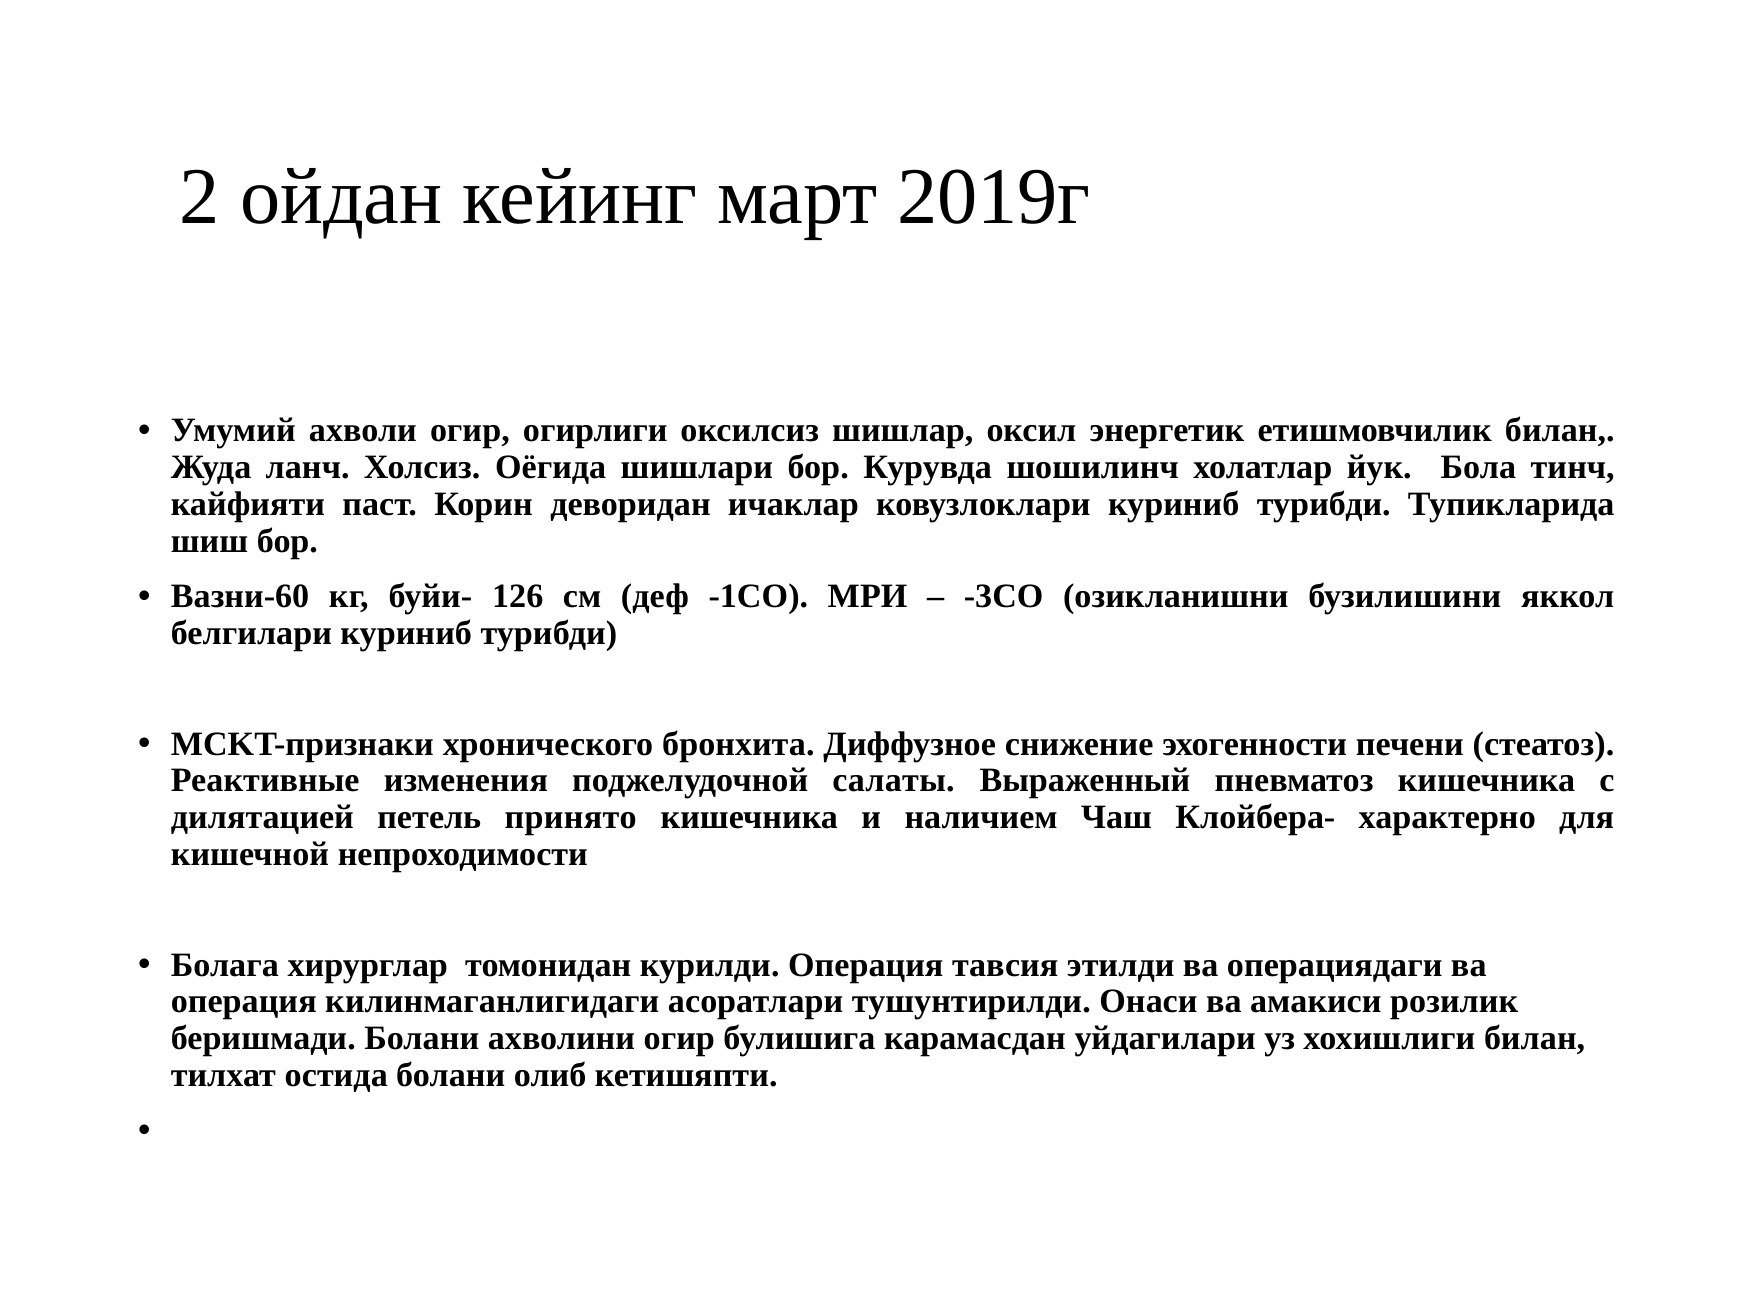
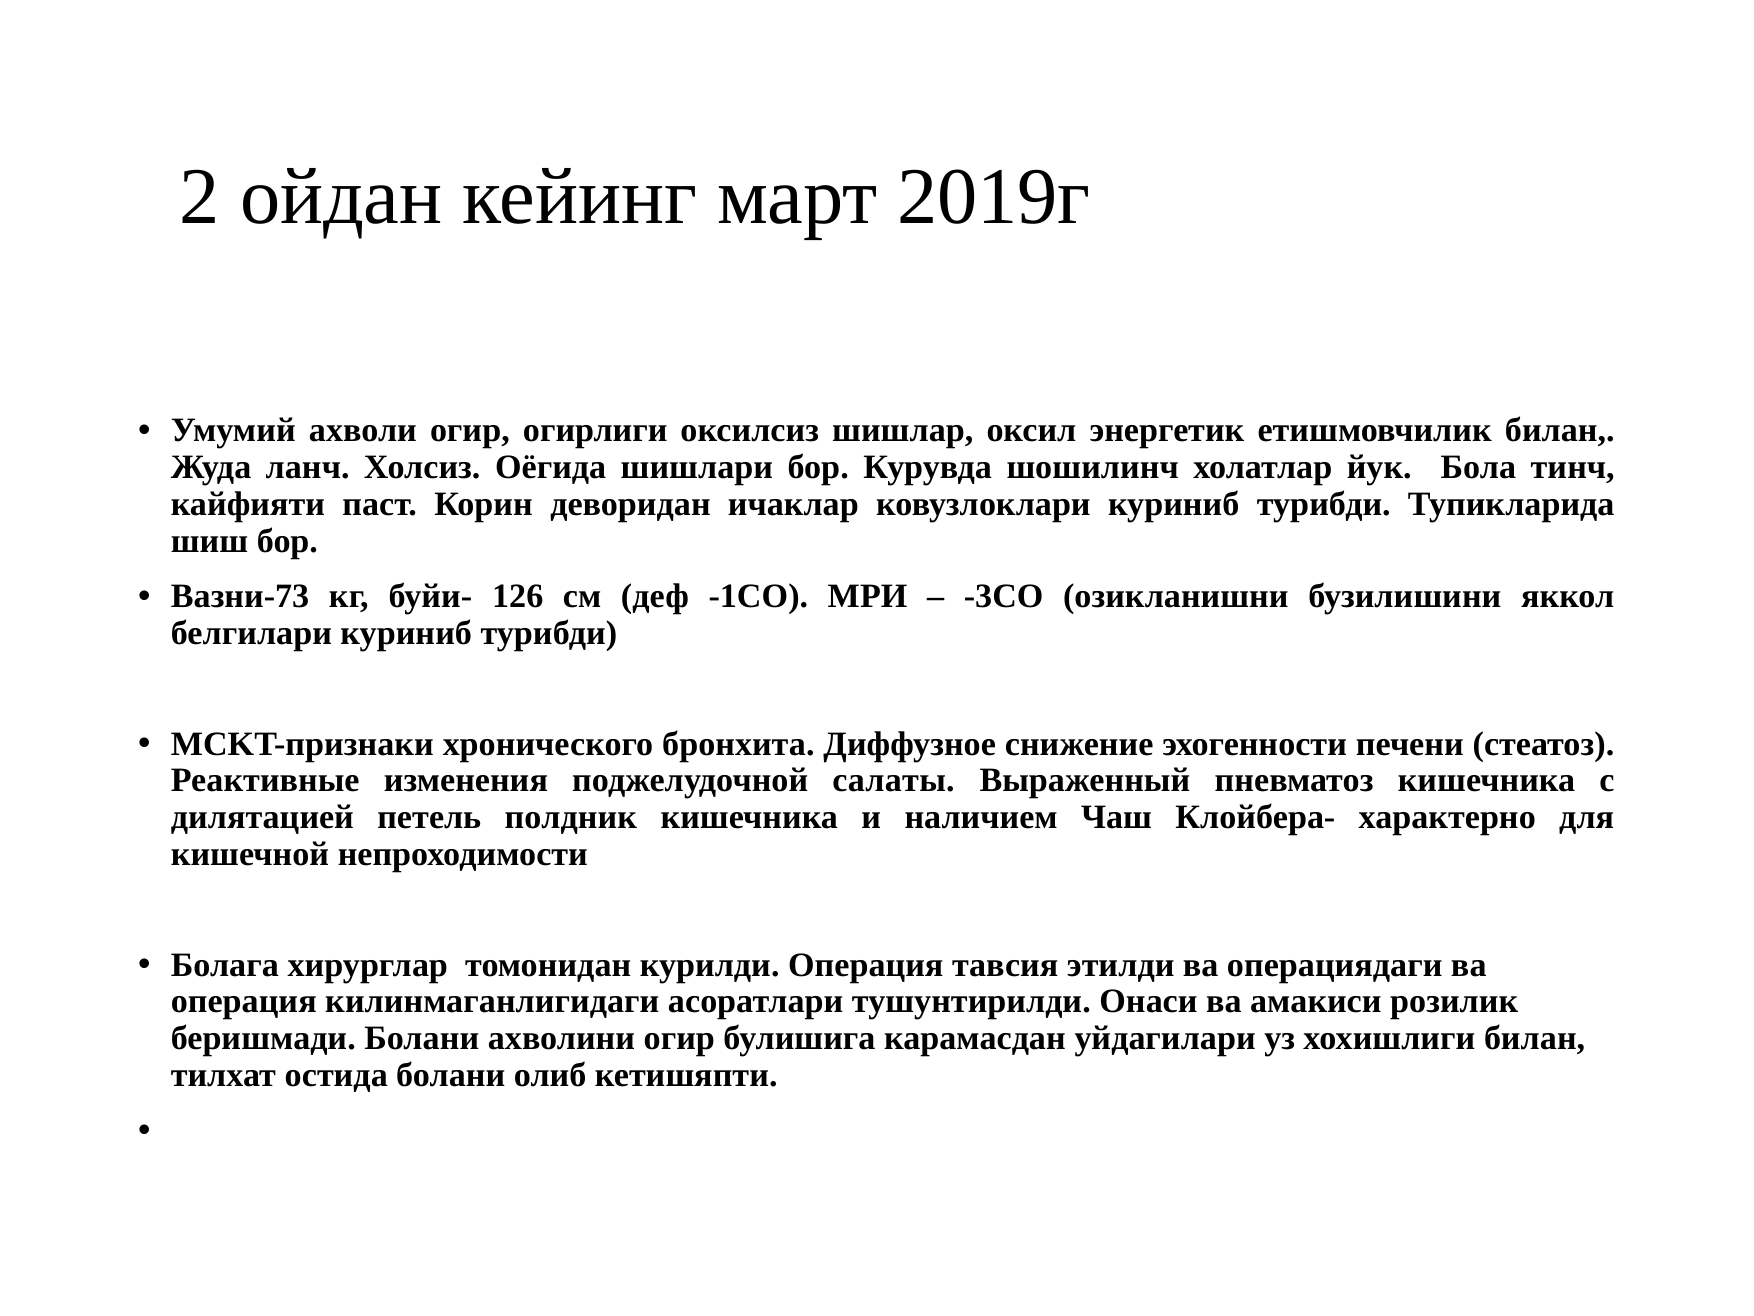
Вазни-60: Вазни-60 -> Вазни-73 (240, 596)
принято: принято -> полдник (571, 817)
